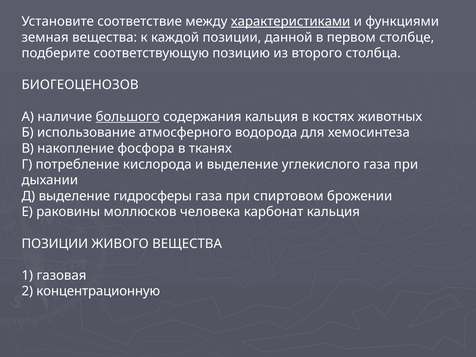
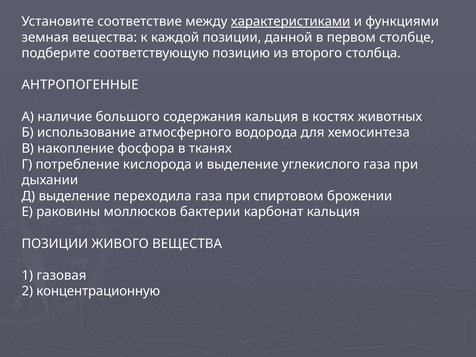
БИОГЕОЦЕНОЗОВ: БИОГЕОЦЕНОЗОВ -> АНТРОПОГЕННЫЕ (80, 85)
большого underline: present -> none (128, 117)
гидросферы: гидросферы -> переходила (153, 196)
человека: человека -> бактерии (210, 212)
